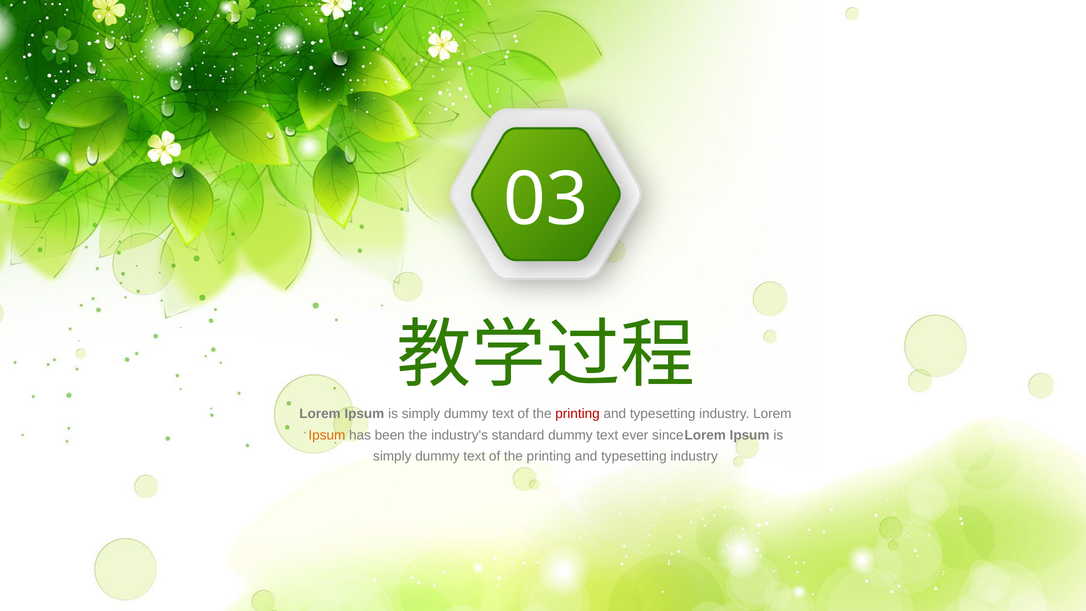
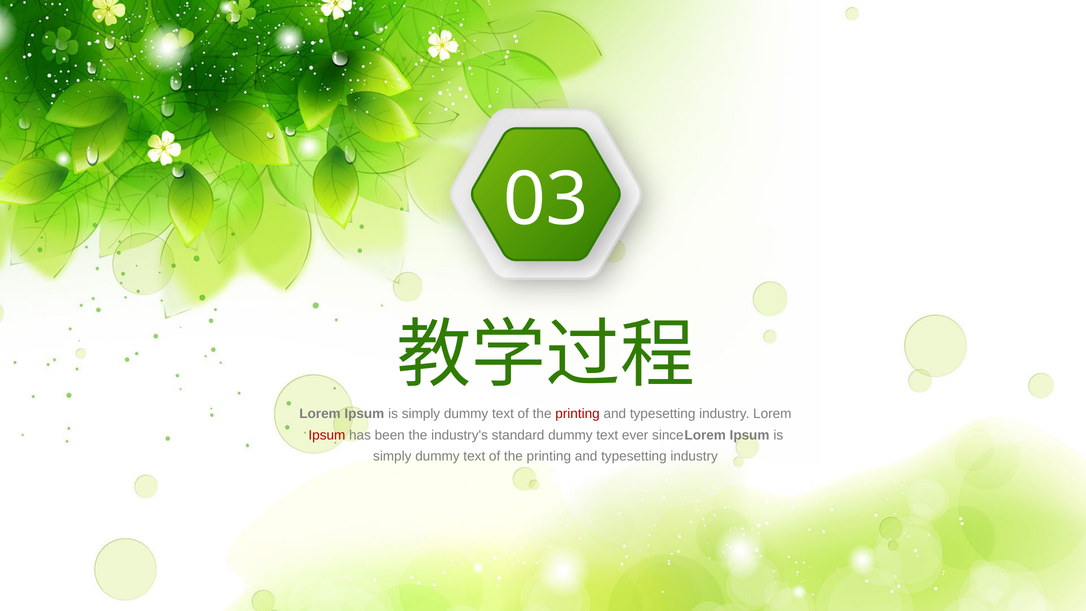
Ipsum colour: orange -> red (327, 435)
